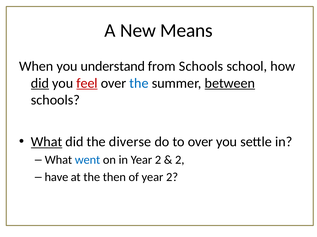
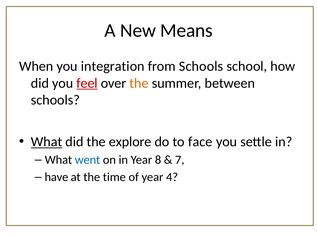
understand: understand -> integration (113, 67)
did underline: present -> none (40, 83)
the colour: blue -> orange (139, 83)
between underline: present -> none (230, 83)
diverse: diverse -> explore (130, 142)
to over: over -> face (200, 142)
in Year 2: 2 -> 8 (158, 160)
2: 2 -> 7 (180, 160)
then: then -> time (114, 178)
of year 2: 2 -> 4 (172, 178)
